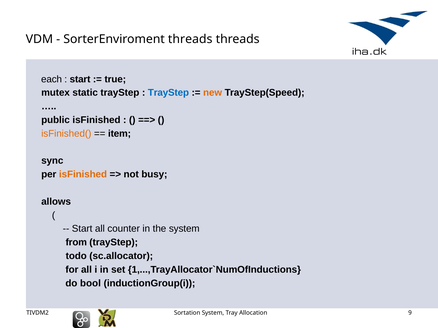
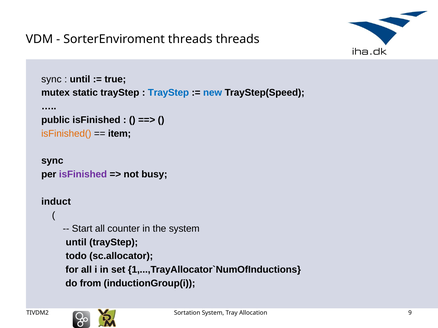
each: each -> sync (51, 79)
start: start -> until (80, 79)
new colour: orange -> blue (213, 93)
isFinished colour: orange -> purple (83, 175)
allows: allows -> induct (56, 202)
from: from -> until (76, 243)
bool: bool -> from (91, 284)
